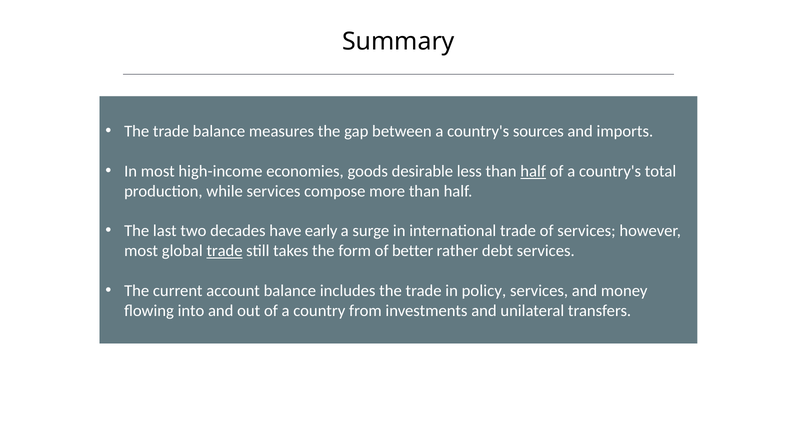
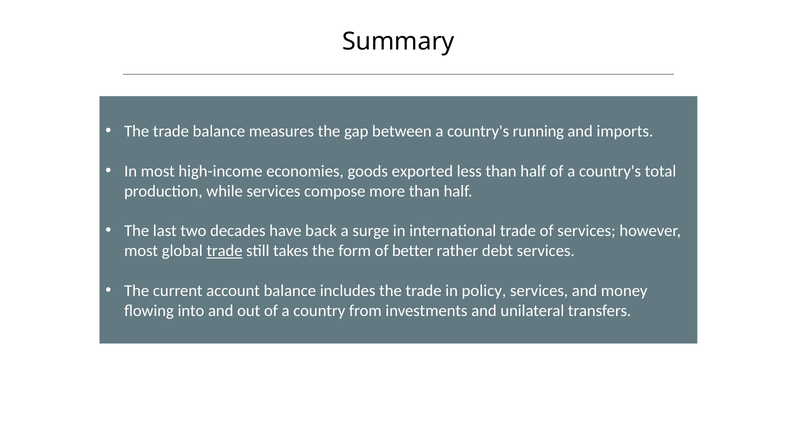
sources: sources -> running (538, 131)
desirable: desirable -> exported (422, 171)
half underline: present -> none (533, 171)
early: early -> back (321, 231)
